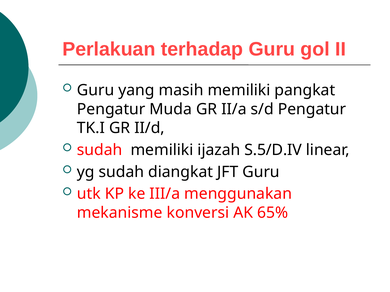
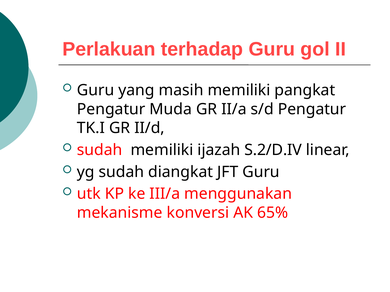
S.5/D.IV: S.5/D.IV -> S.2/D.IV (273, 150)
